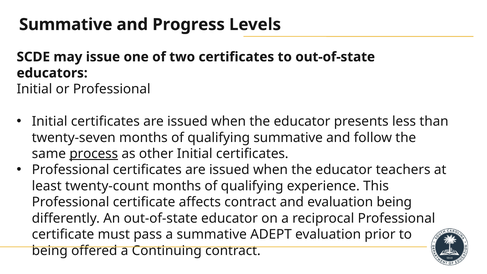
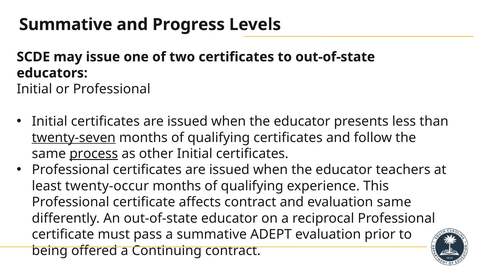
twenty-seven underline: none -> present (74, 138)
qualifying summative: summative -> certificates (288, 138)
twenty-count: twenty-count -> twenty-occur (107, 186)
evaluation being: being -> same (394, 202)
